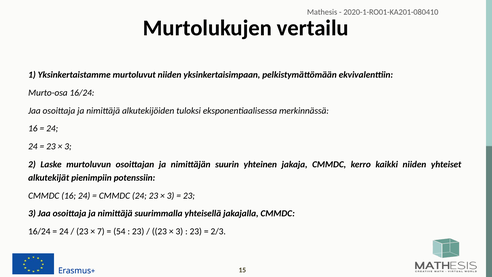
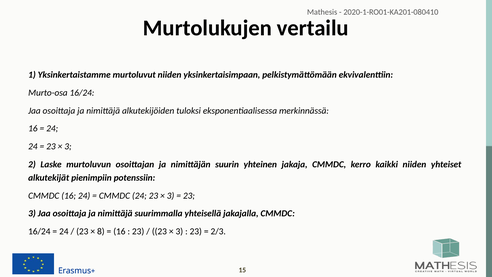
7: 7 -> 8 (101, 231)
54: 54 -> 16 (119, 231)
